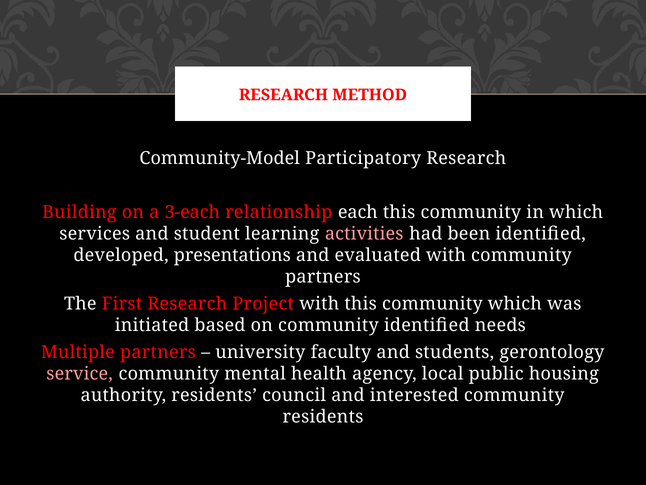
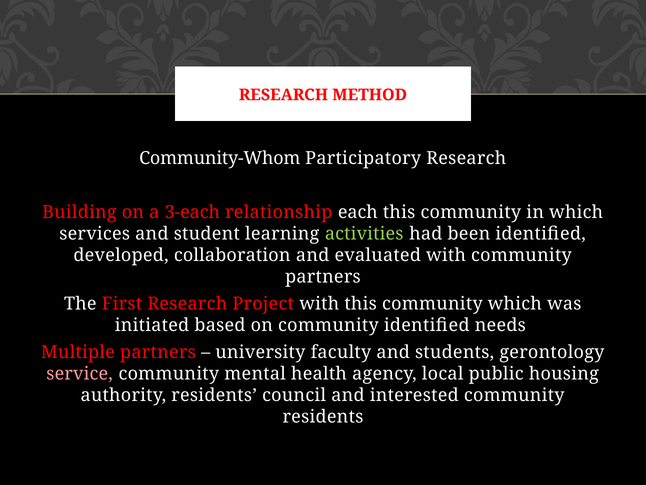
Community-Model: Community-Model -> Community-Whom (220, 158)
activities colour: pink -> light green (364, 233)
presentations: presentations -> collaboration (232, 255)
